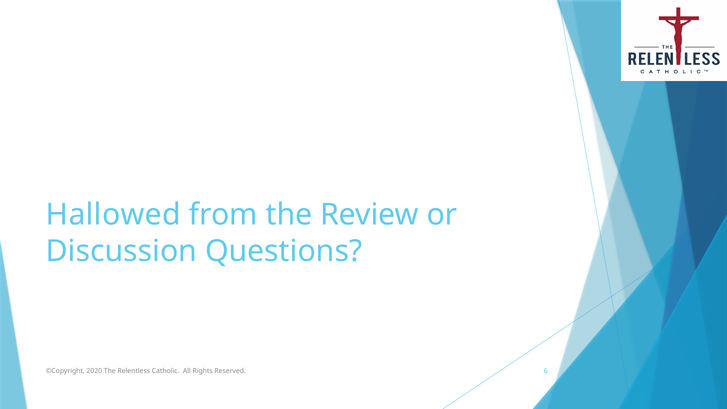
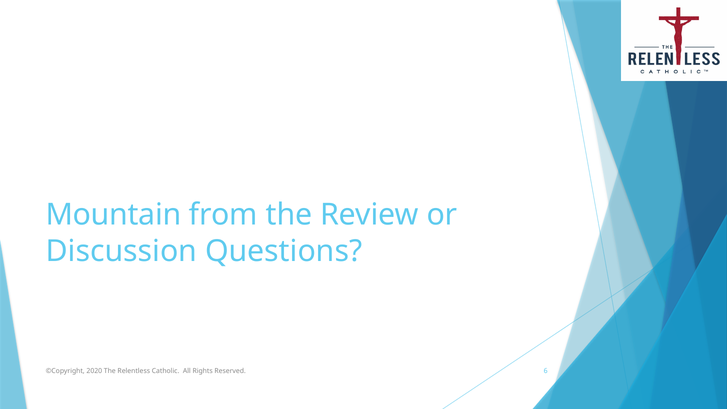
Hallowed: Hallowed -> Mountain (114, 215)
